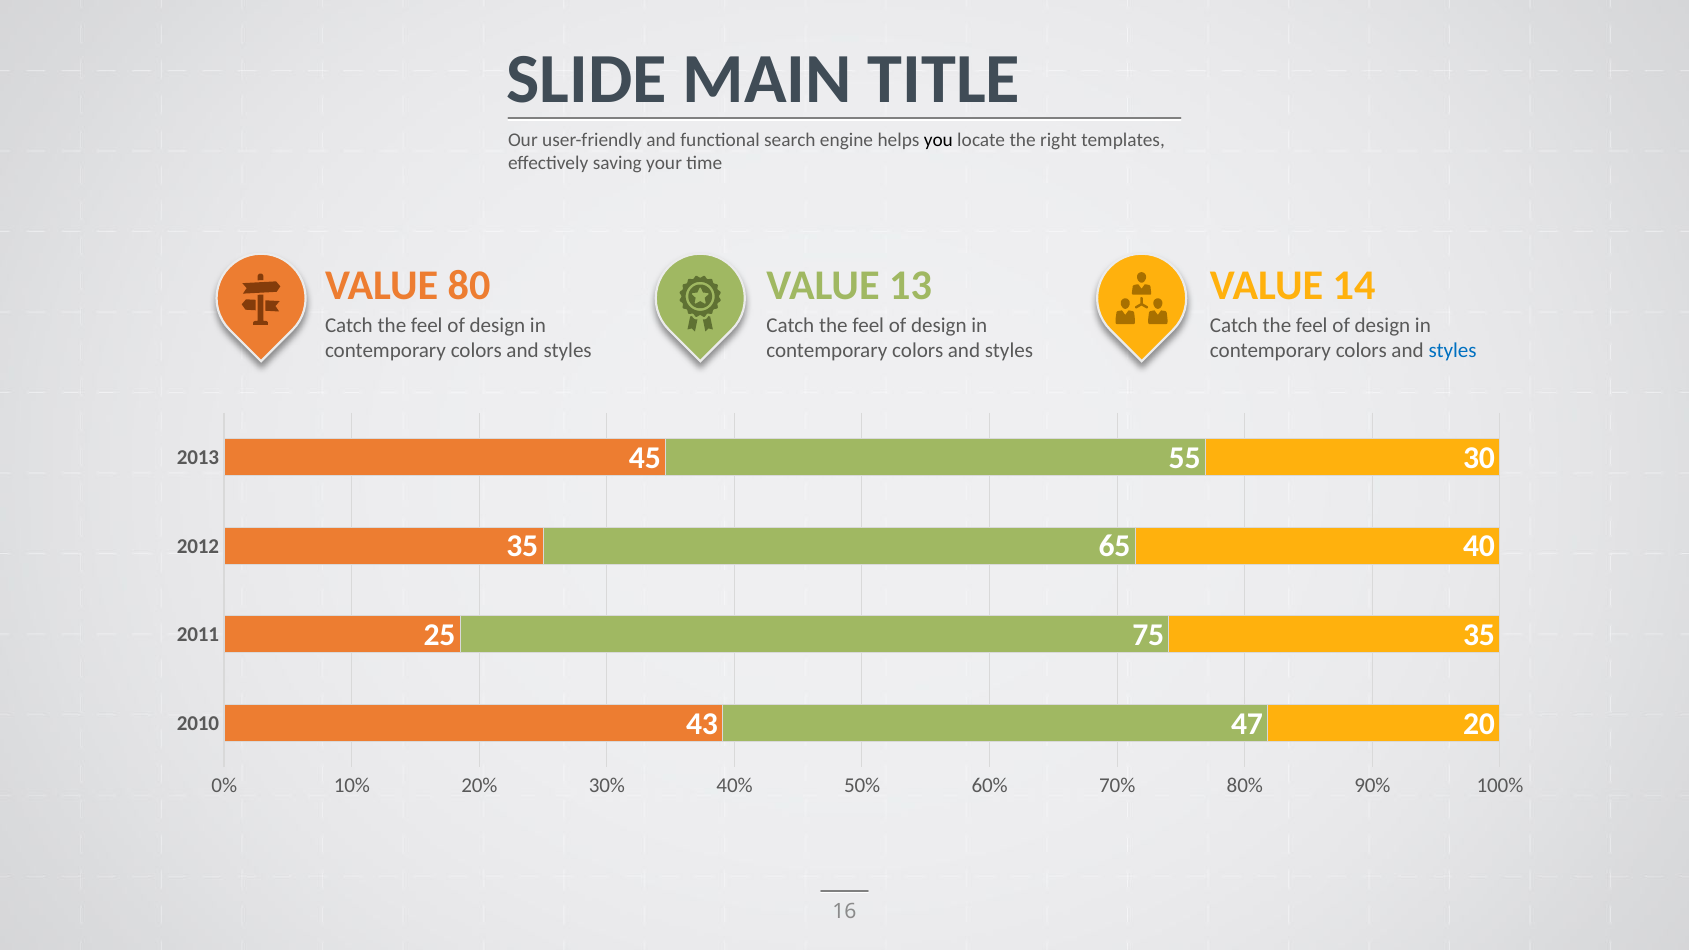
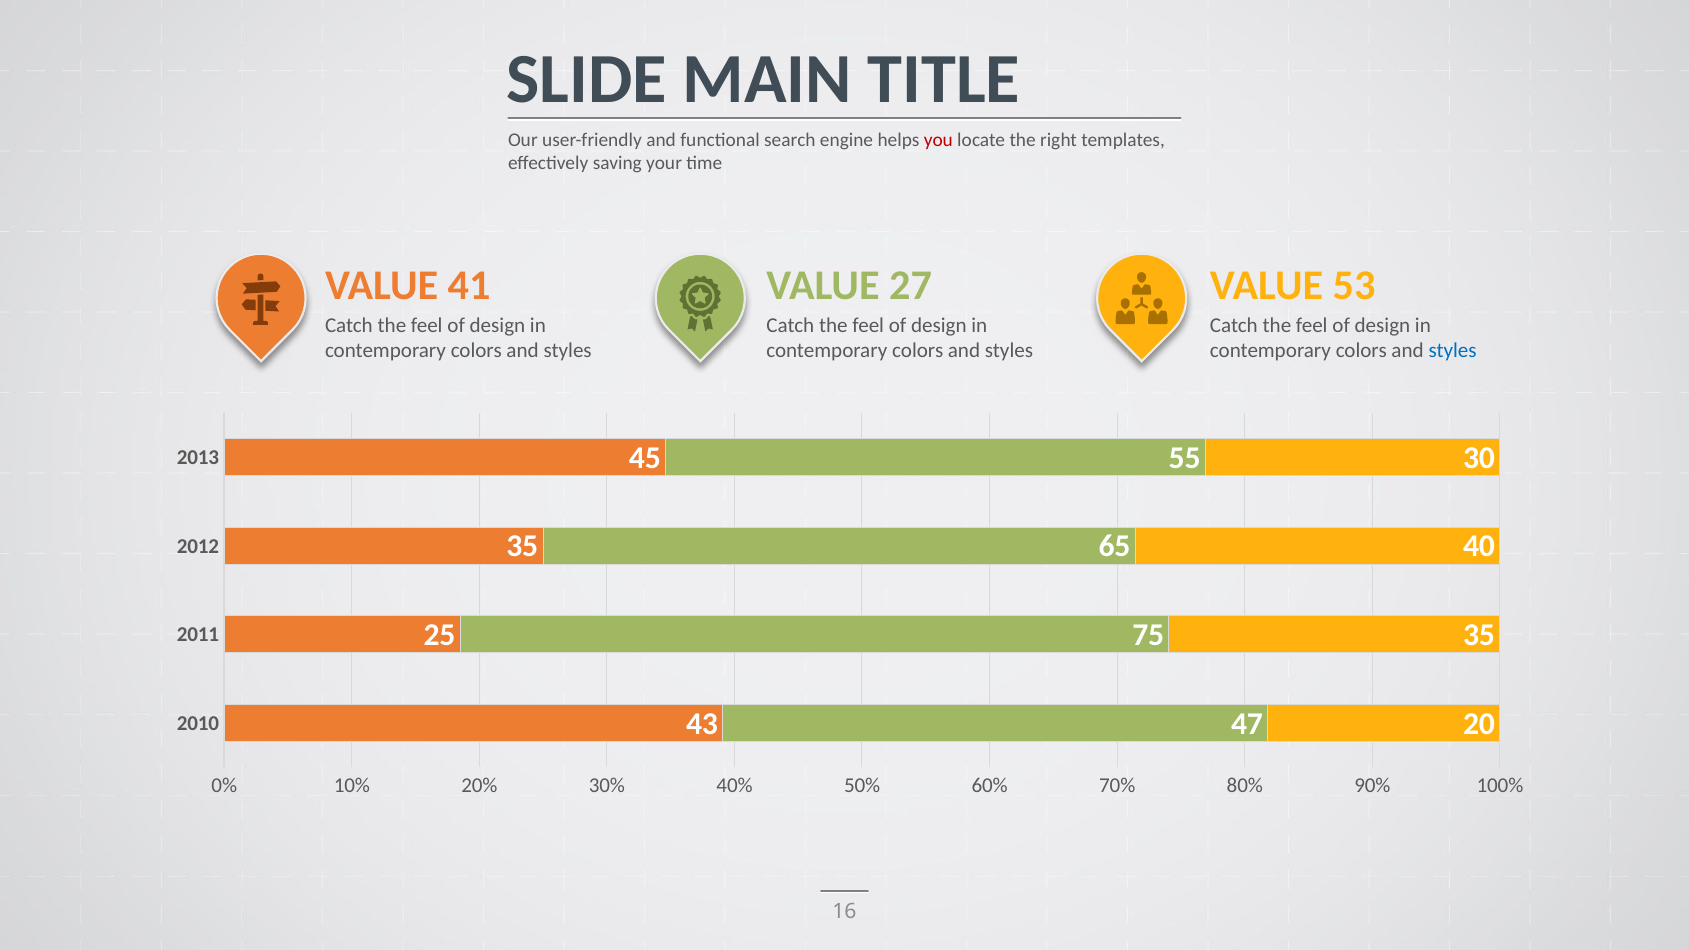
you colour: black -> red (938, 140)
80: 80 -> 41 (469, 285)
13: 13 -> 27 (910, 285)
14: 14 -> 53 (1354, 285)
